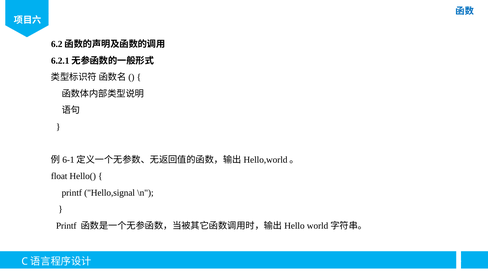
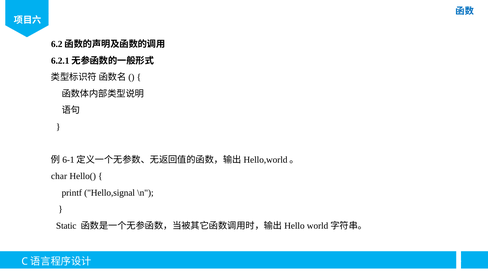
float: float -> char (59, 176)
Printf: Printf -> Static (66, 225)
